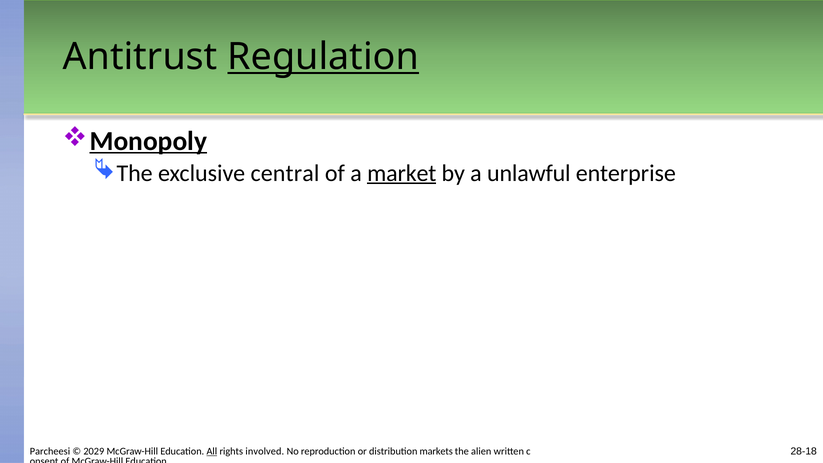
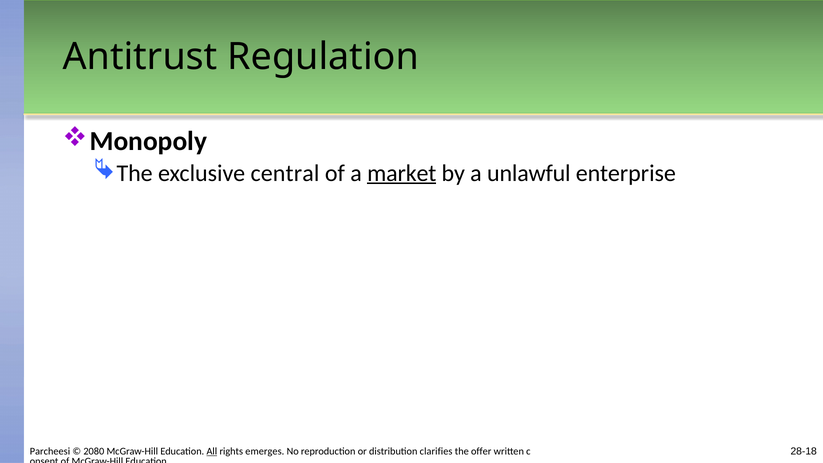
Regulation underline: present -> none (323, 57)
Monopoly underline: present -> none (148, 141)
2029: 2029 -> 2080 (94, 451)
involved: involved -> emerges (265, 451)
markets: markets -> clarifies (436, 451)
alien: alien -> offer (481, 451)
